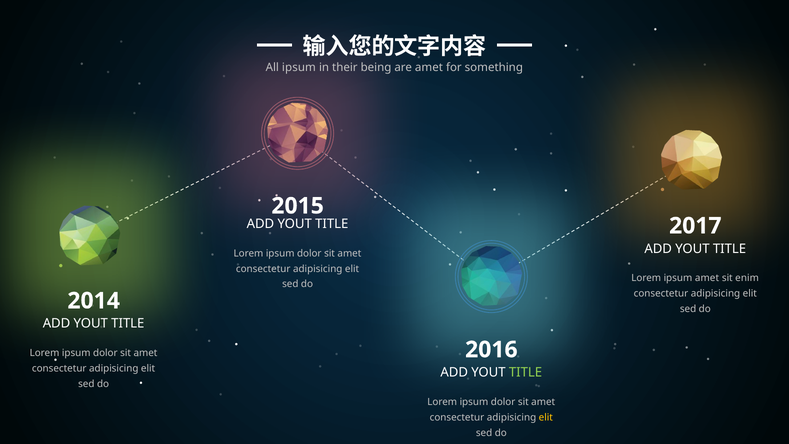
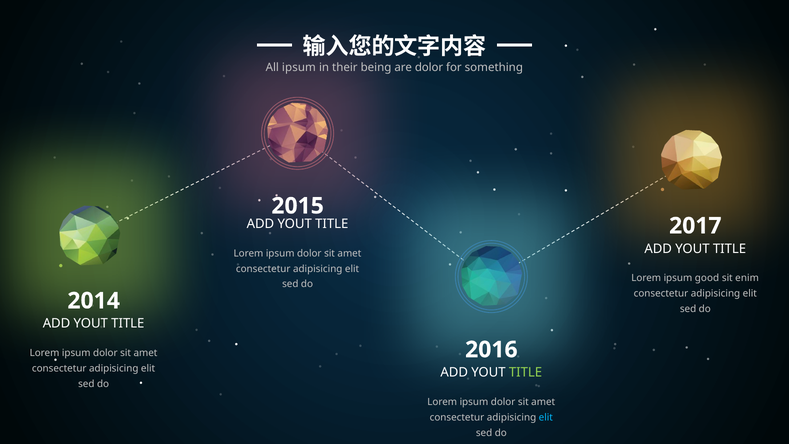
are amet: amet -> dolor (429, 67)
ipsum amet: amet -> good (707, 278)
elit colour: yellow -> light blue (546, 417)
